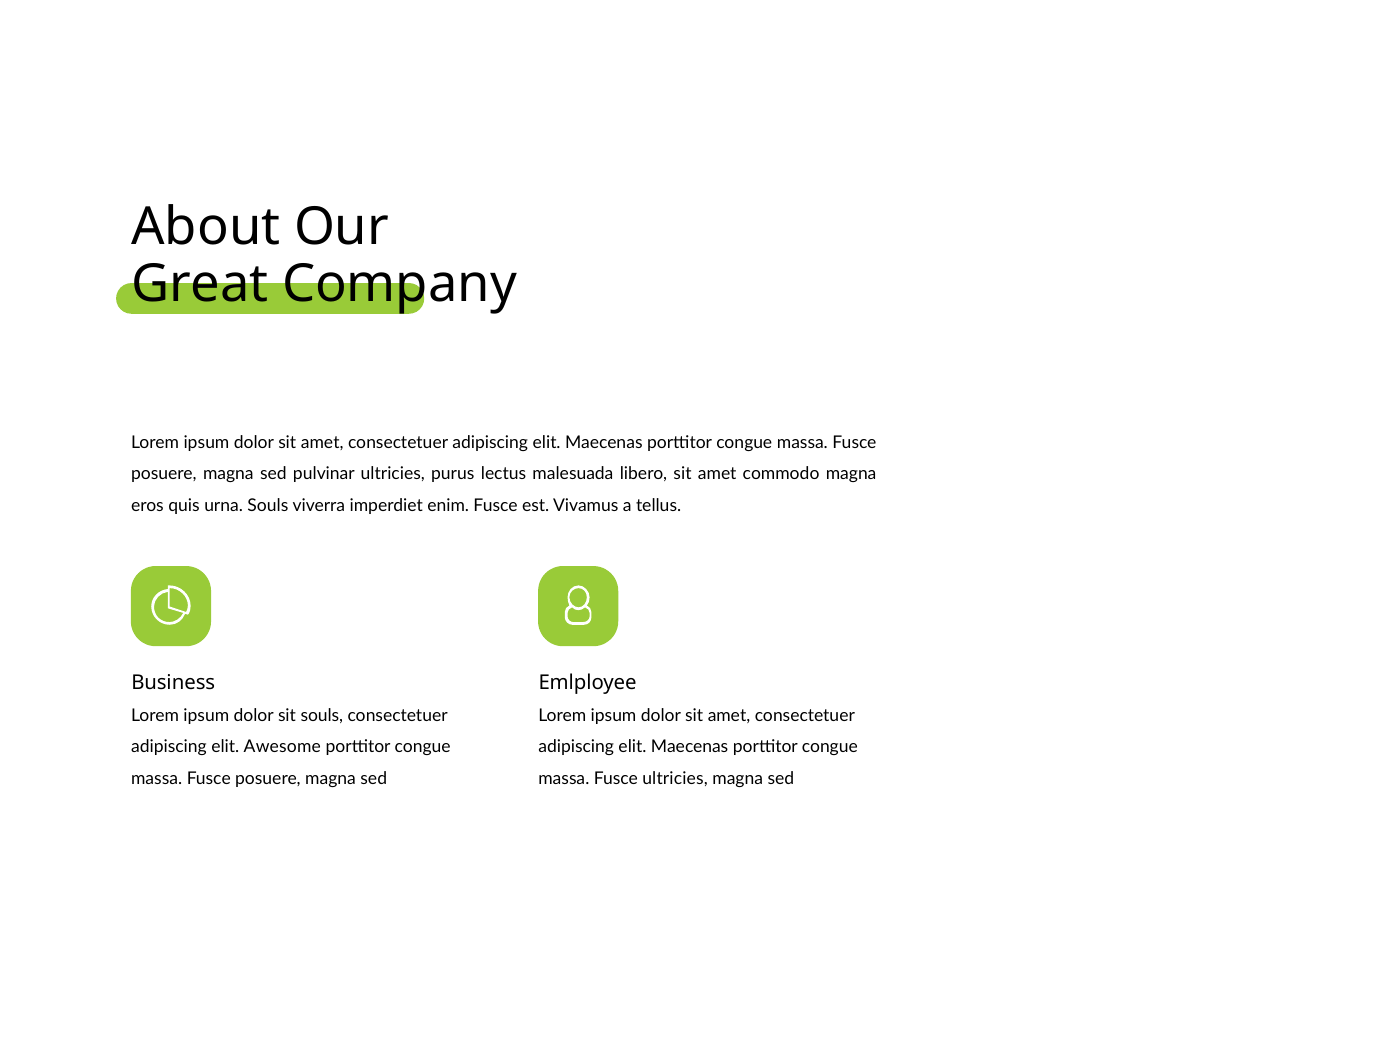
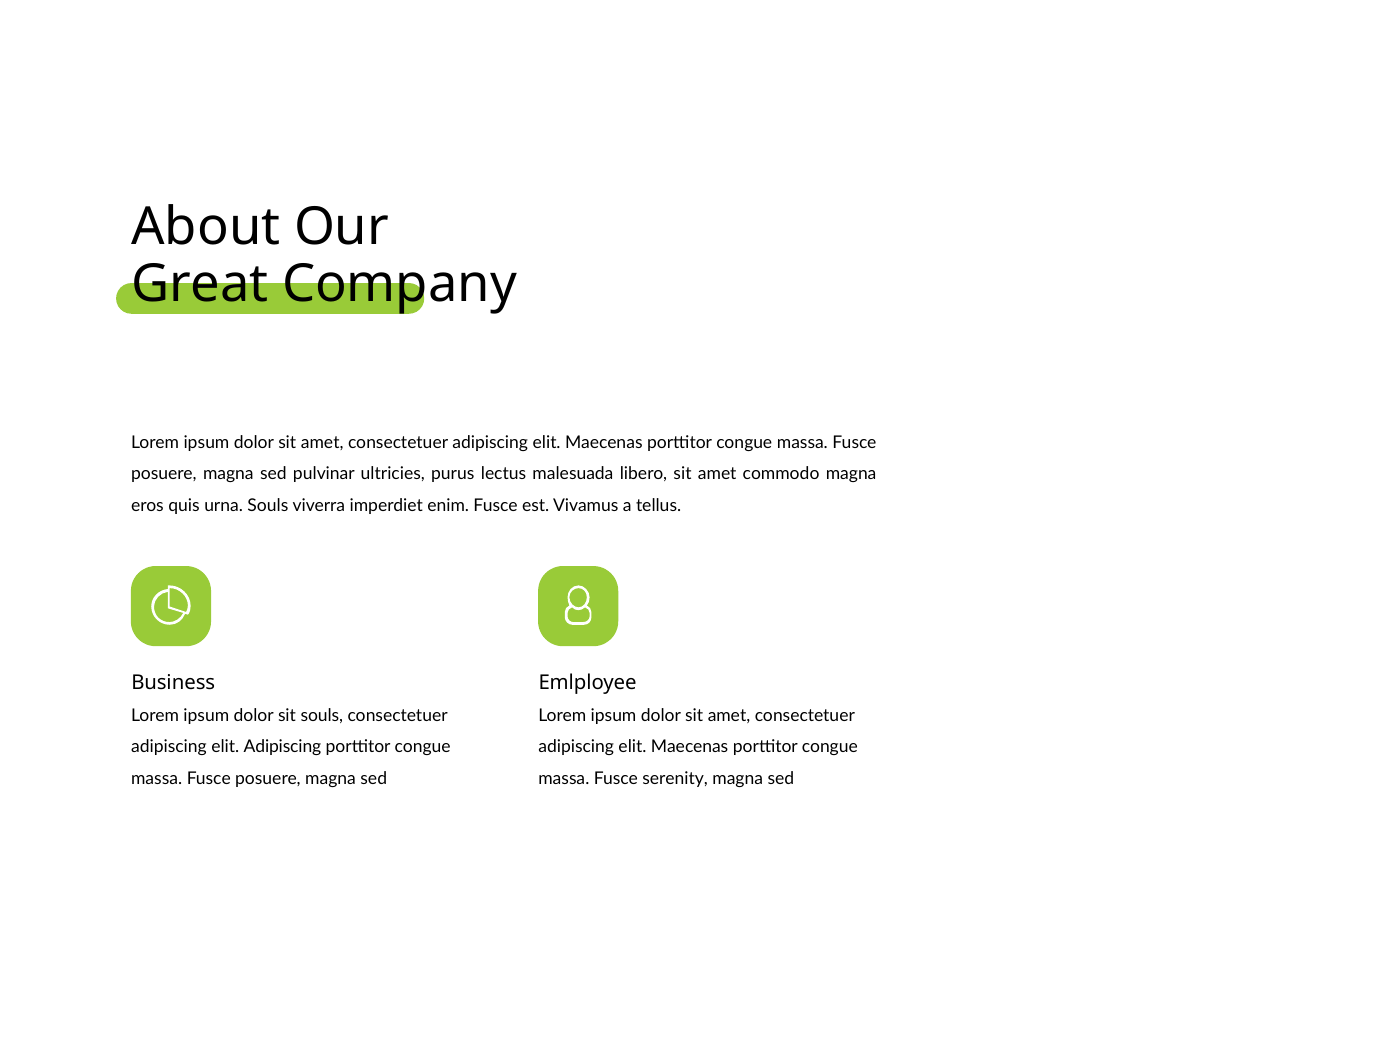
elit Awesome: Awesome -> Adipiscing (282, 747)
Fusce ultricies: ultricies -> serenity (675, 778)
